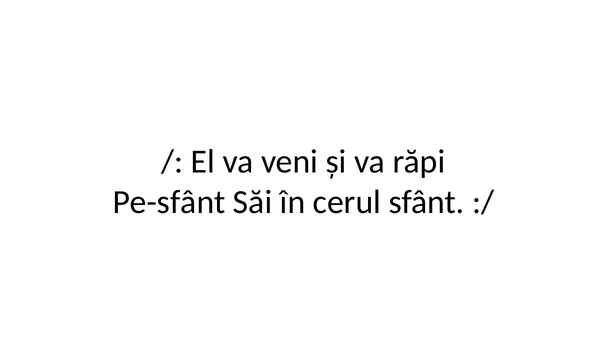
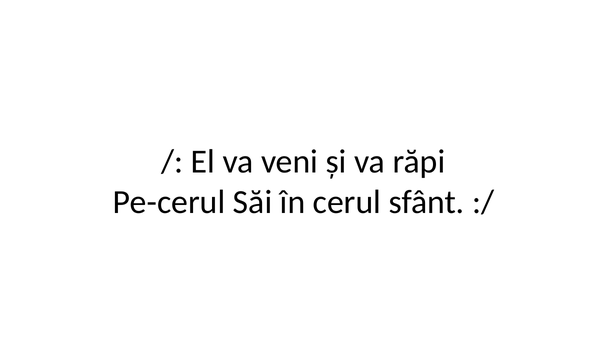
Pe-sfânt: Pe-sfânt -> Pe-cerul (169, 202)
